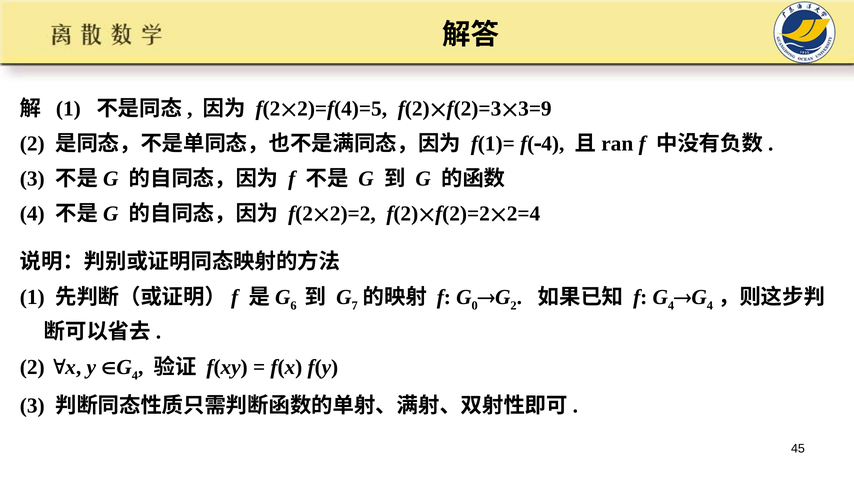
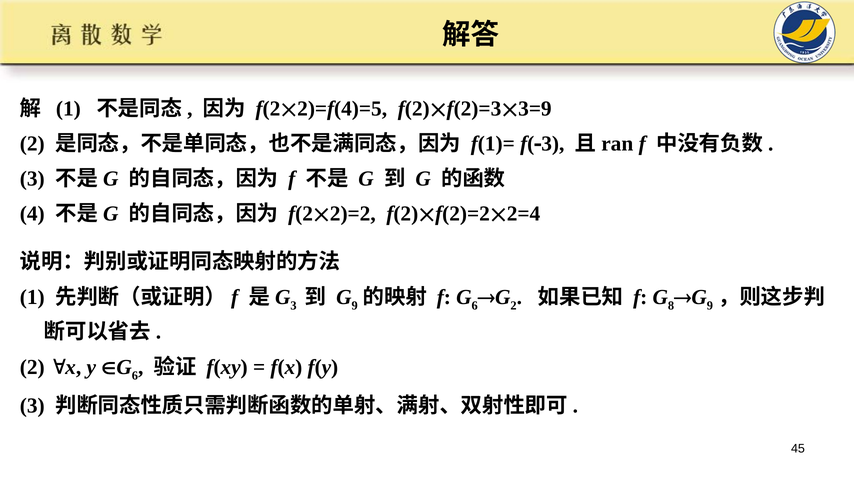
4: 4 -> 3 (553, 144)
6: 6 -> 3 (294, 306)
7: 7 -> 9 (355, 306)
f G 0: 0 -> 6 (475, 306)
f G 4: 4 -> 8 (671, 306)
4: 4 -> 9 (710, 306)
4: 4 -> 6 (135, 376)
